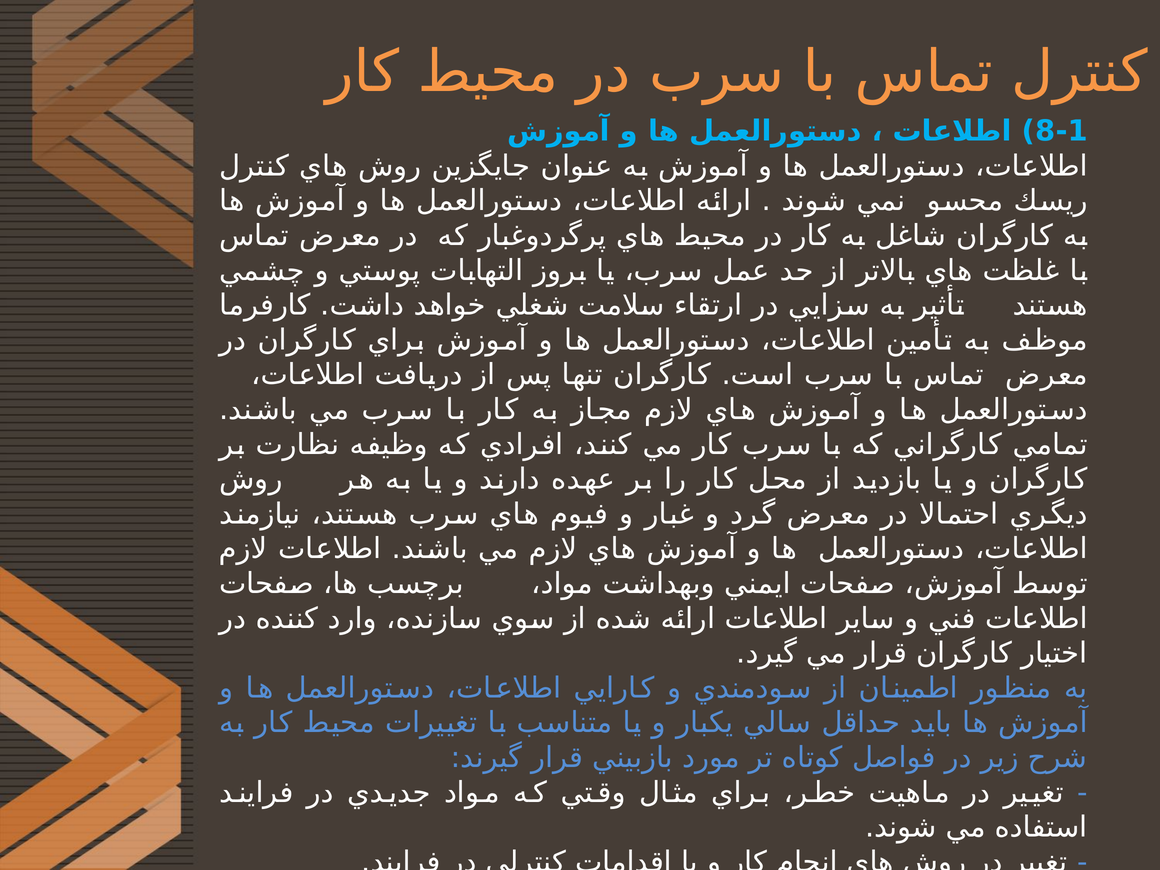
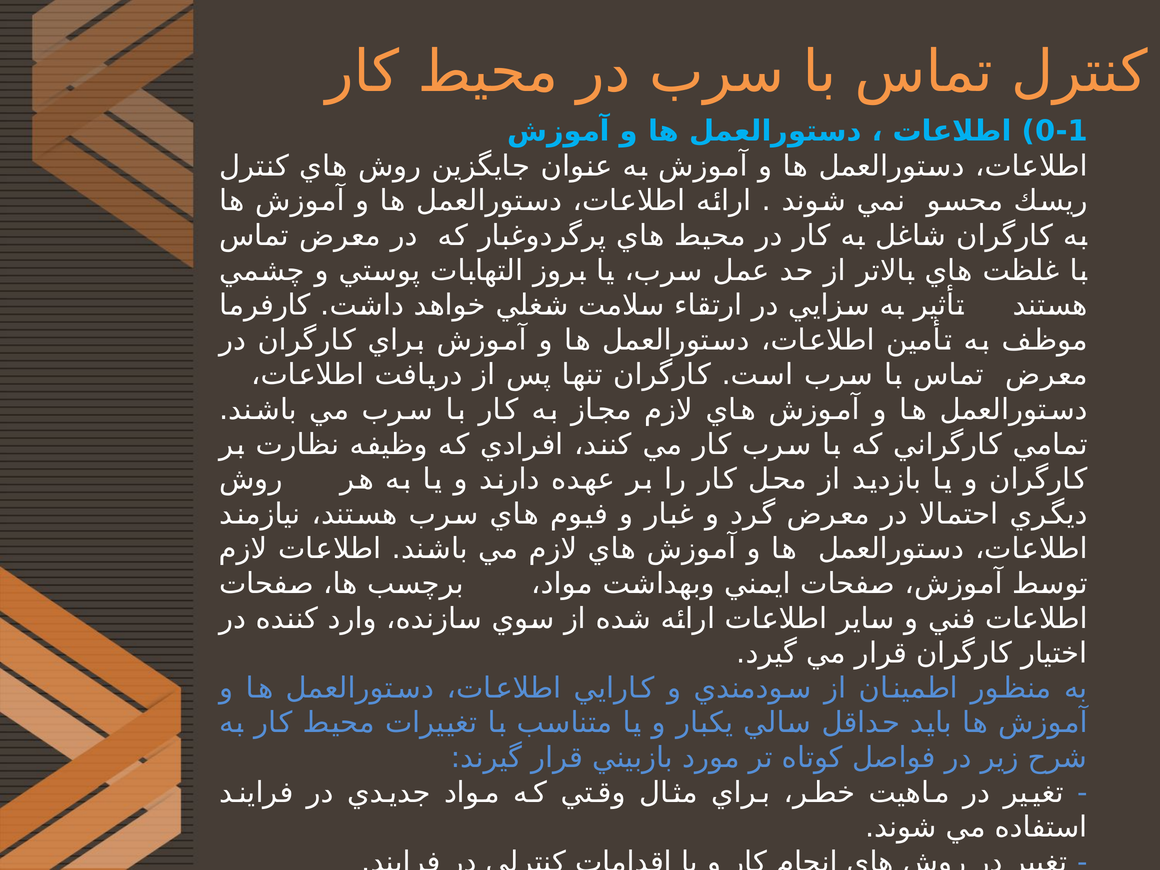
8-1: 8-1 -> 0-1 (1062, 131)
